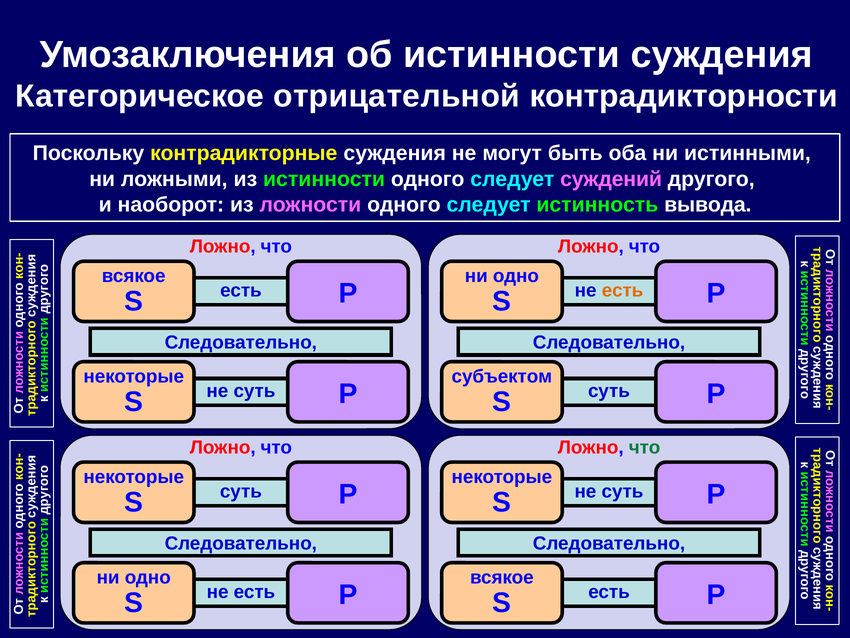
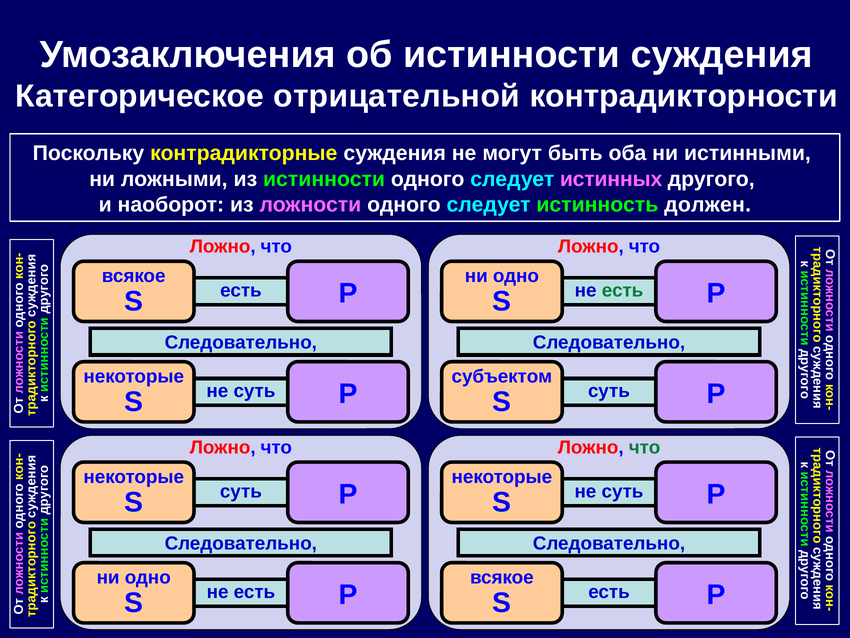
суждений: суждений -> истинных (611, 179)
вывода: вывода -> должен (708, 204)
есть colour: orange -> green (623, 290)
